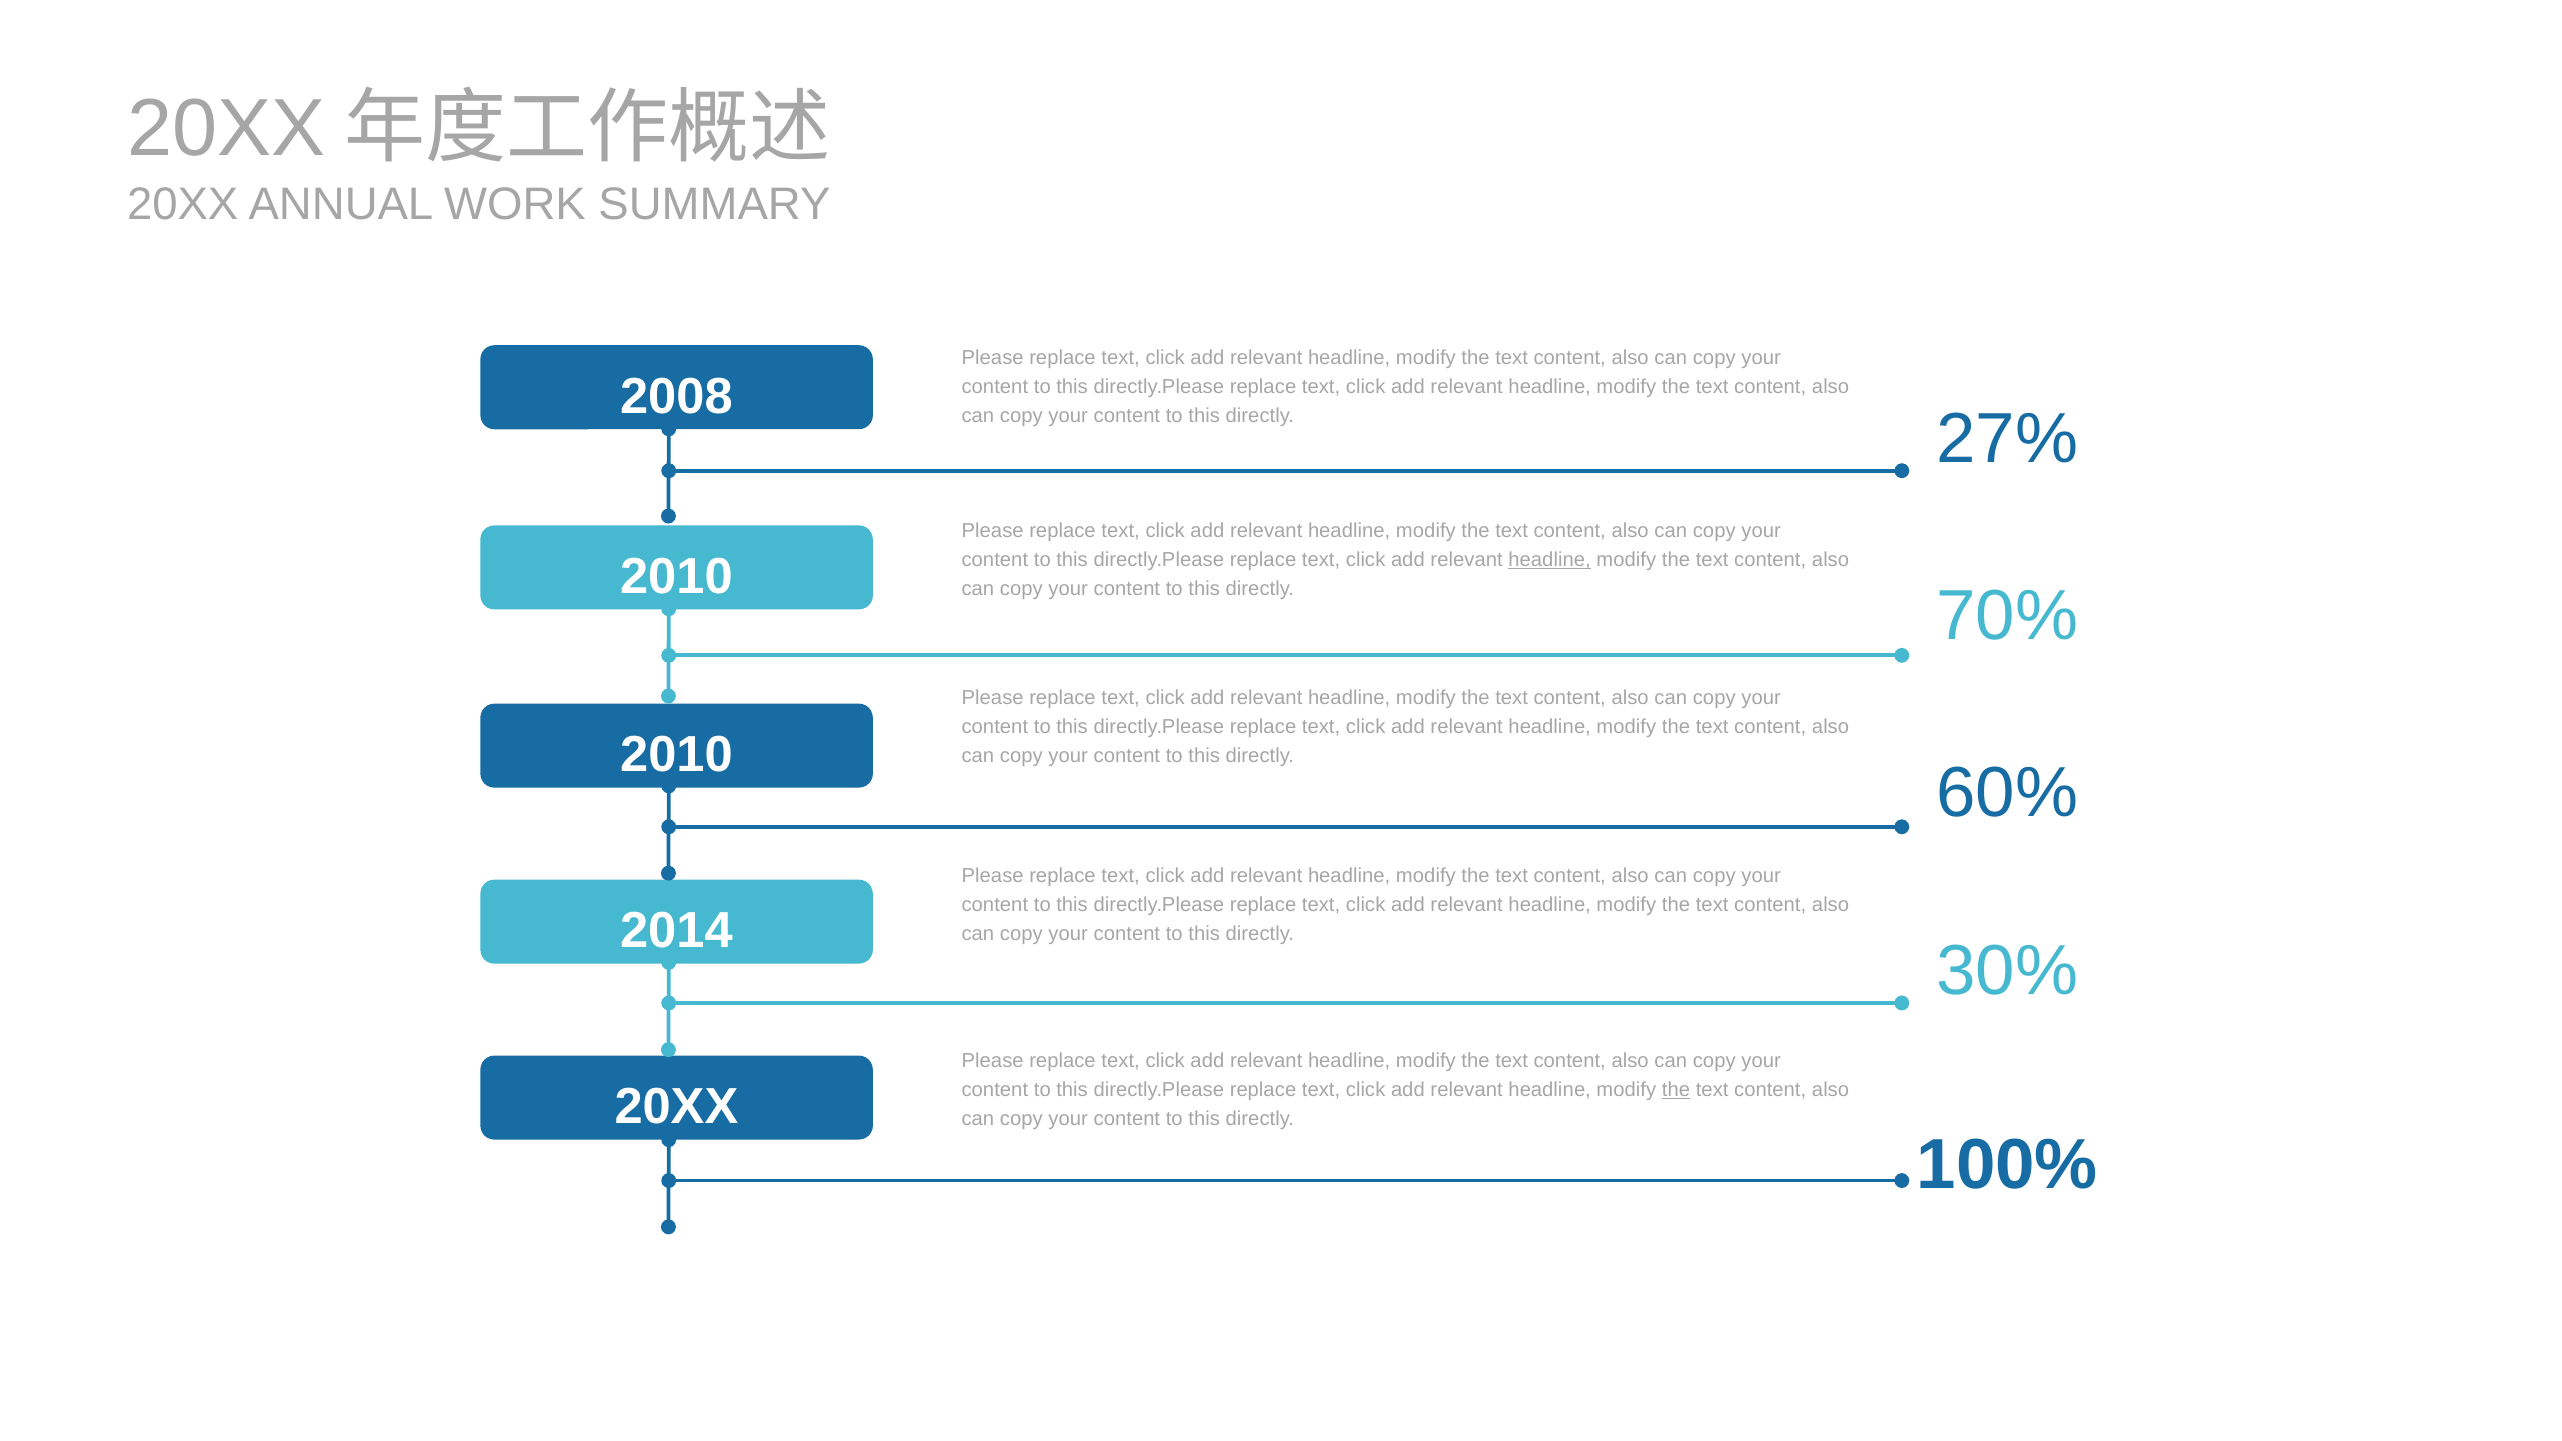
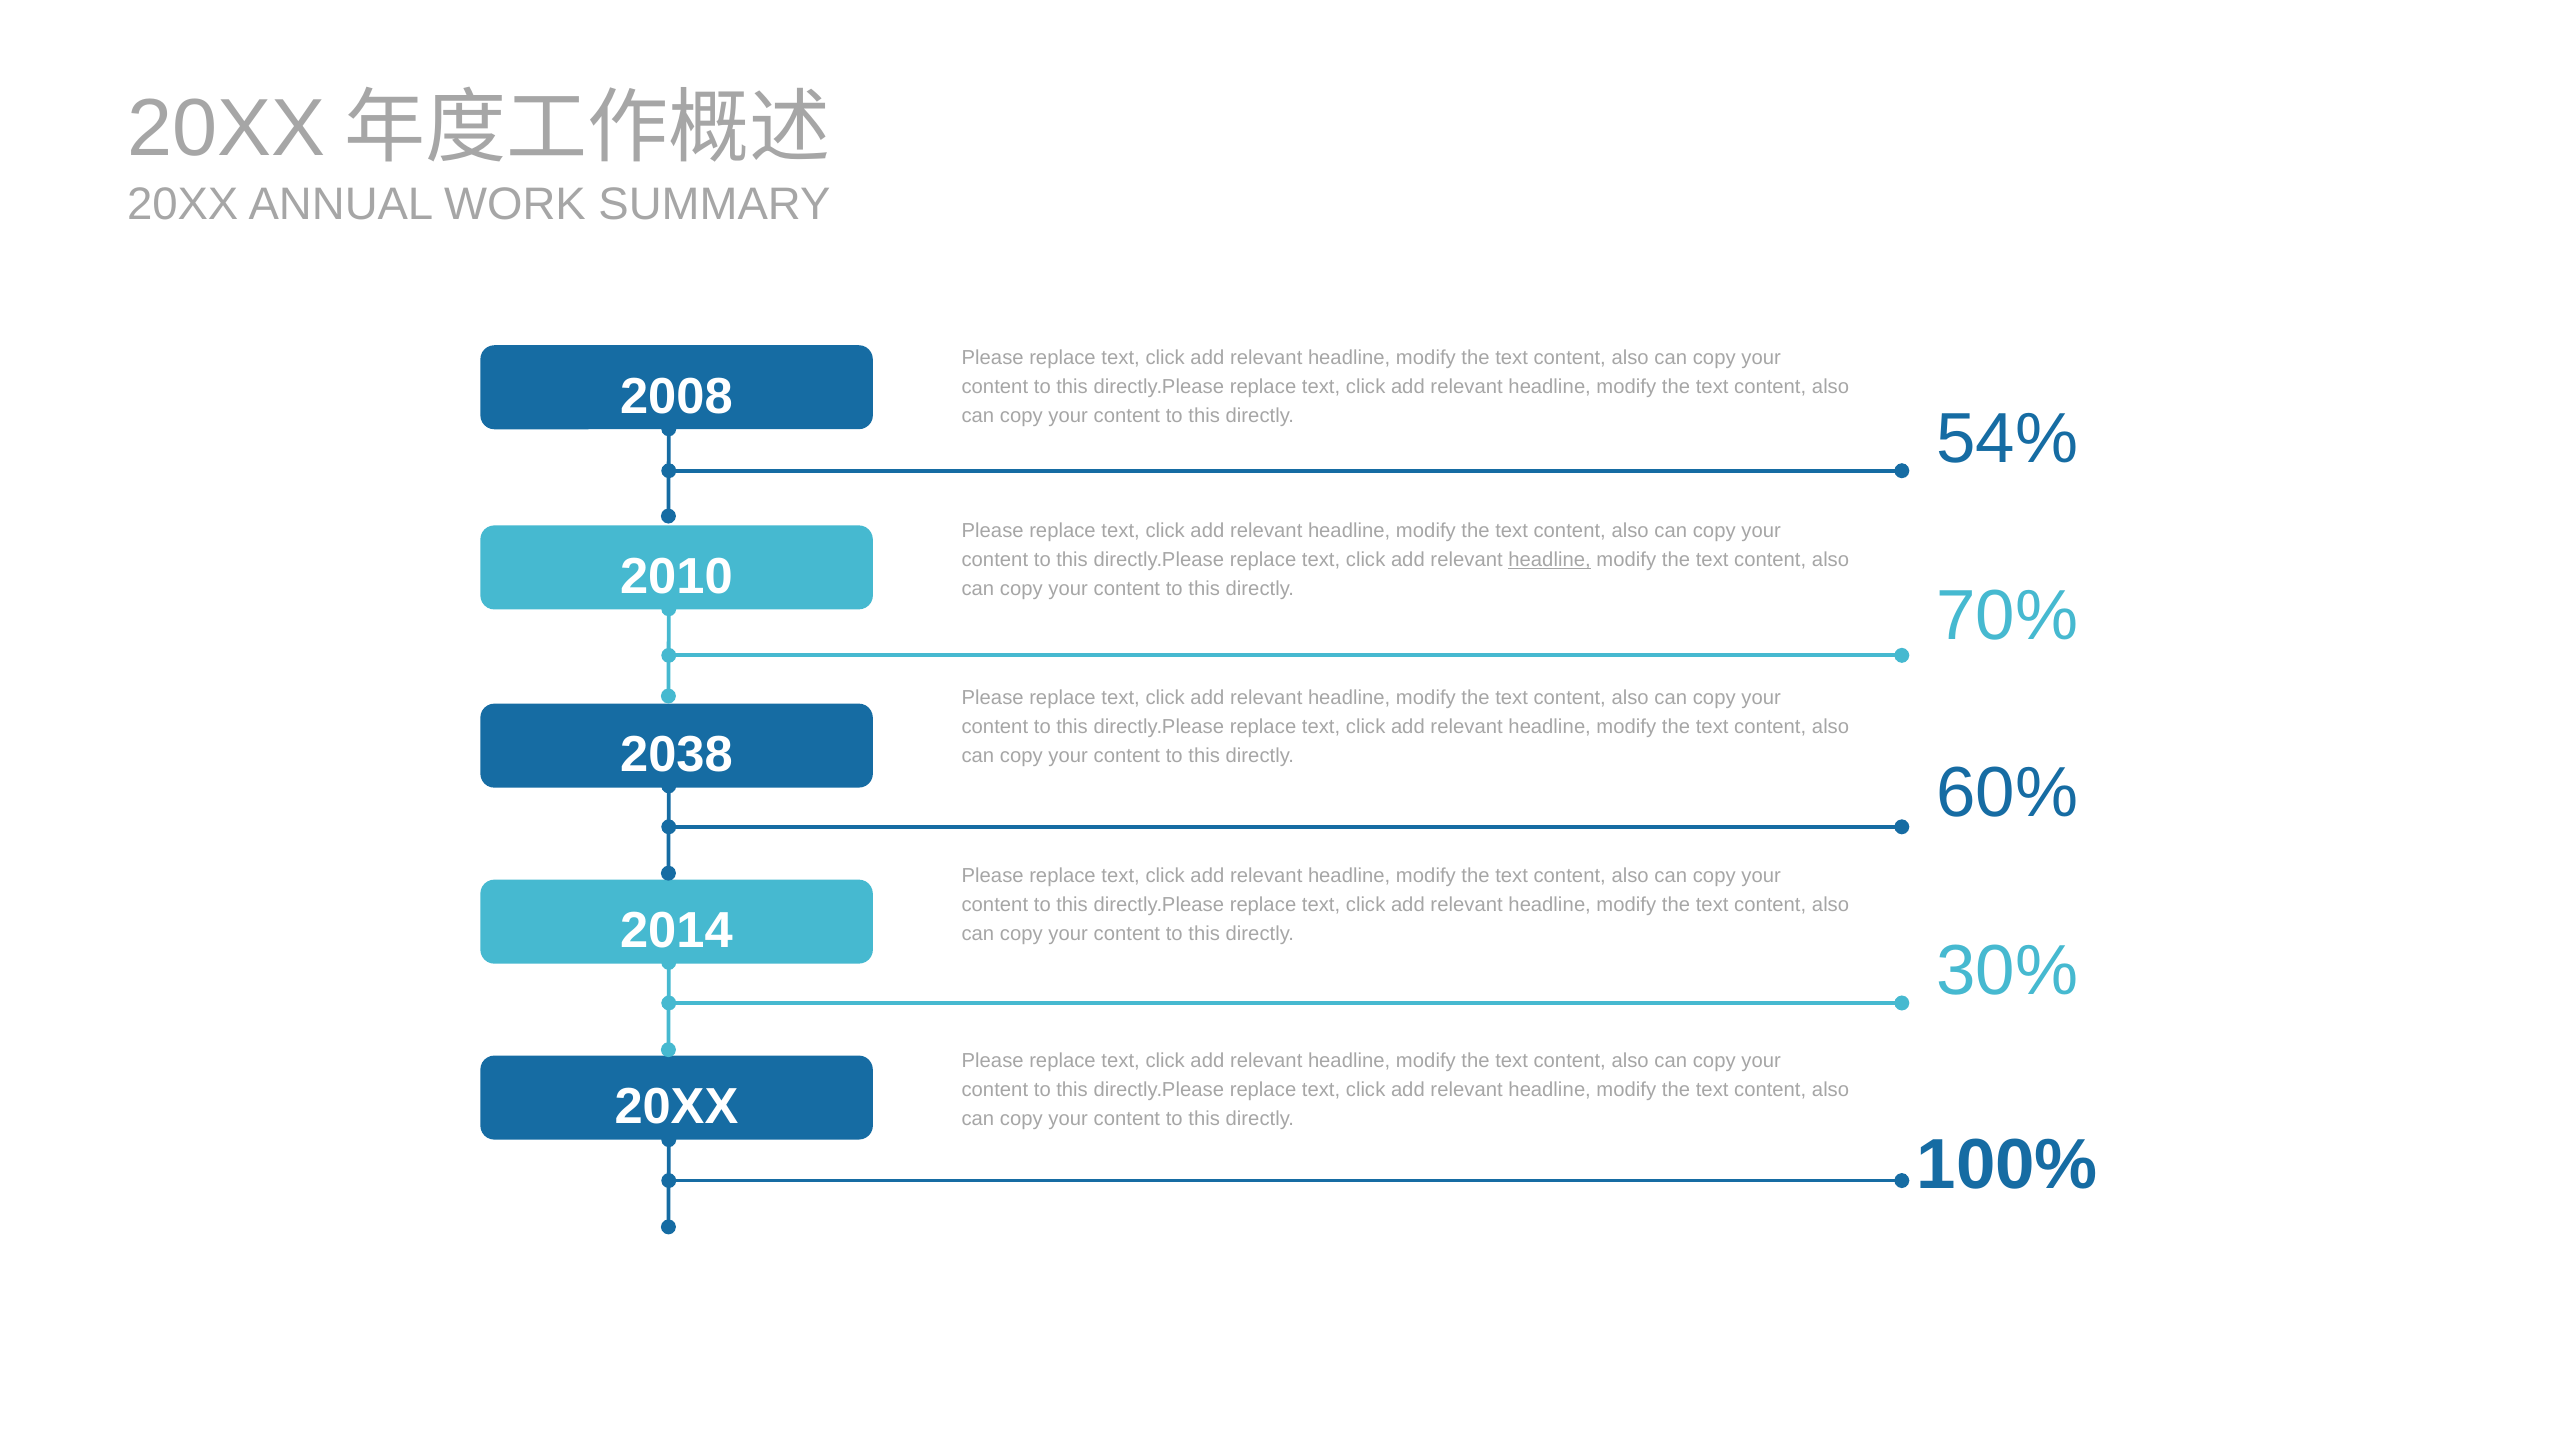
27%: 27% -> 54% (2007, 439)
2010: 2010 -> 2038 (676, 755)
the underline: present -> none (1676, 1090)
